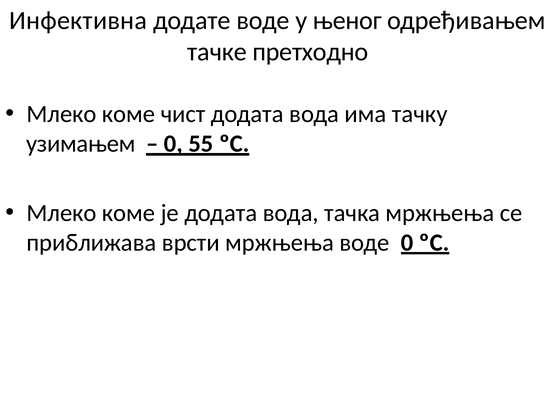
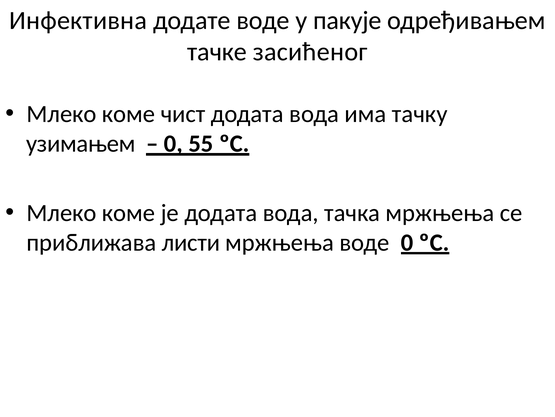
њеног: њеног -> пакује (347, 20)
претходно: претходно -> засићеног (310, 52)
врсти: врсти -> листи (191, 242)
